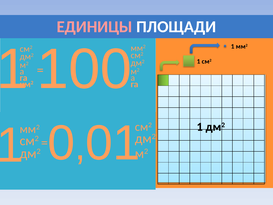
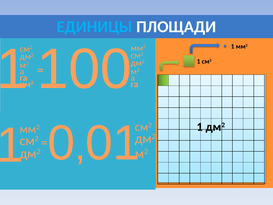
ЕДИНИЦЫ colour: pink -> light blue (95, 27)
